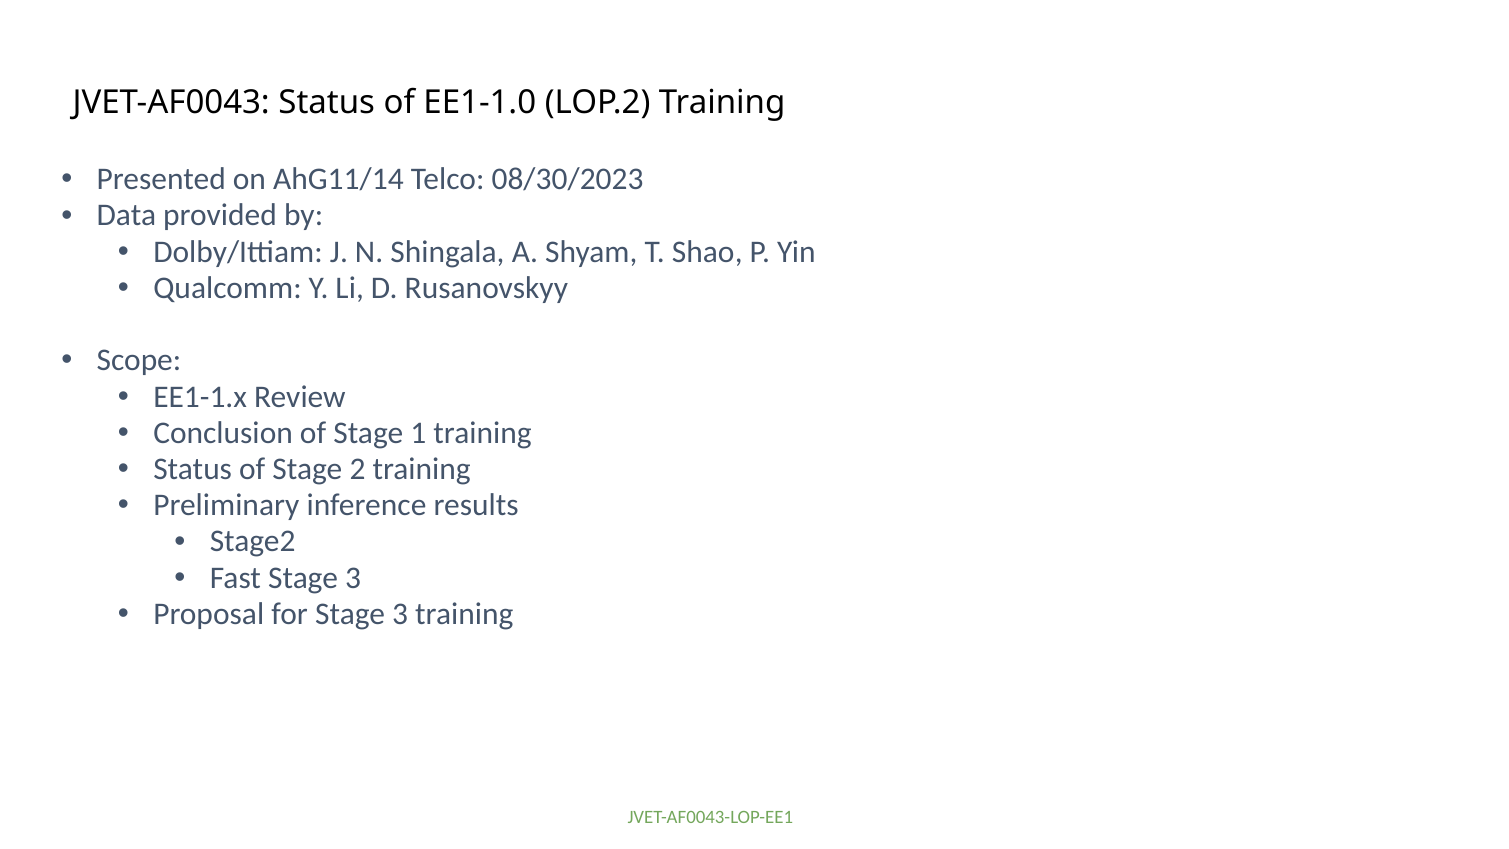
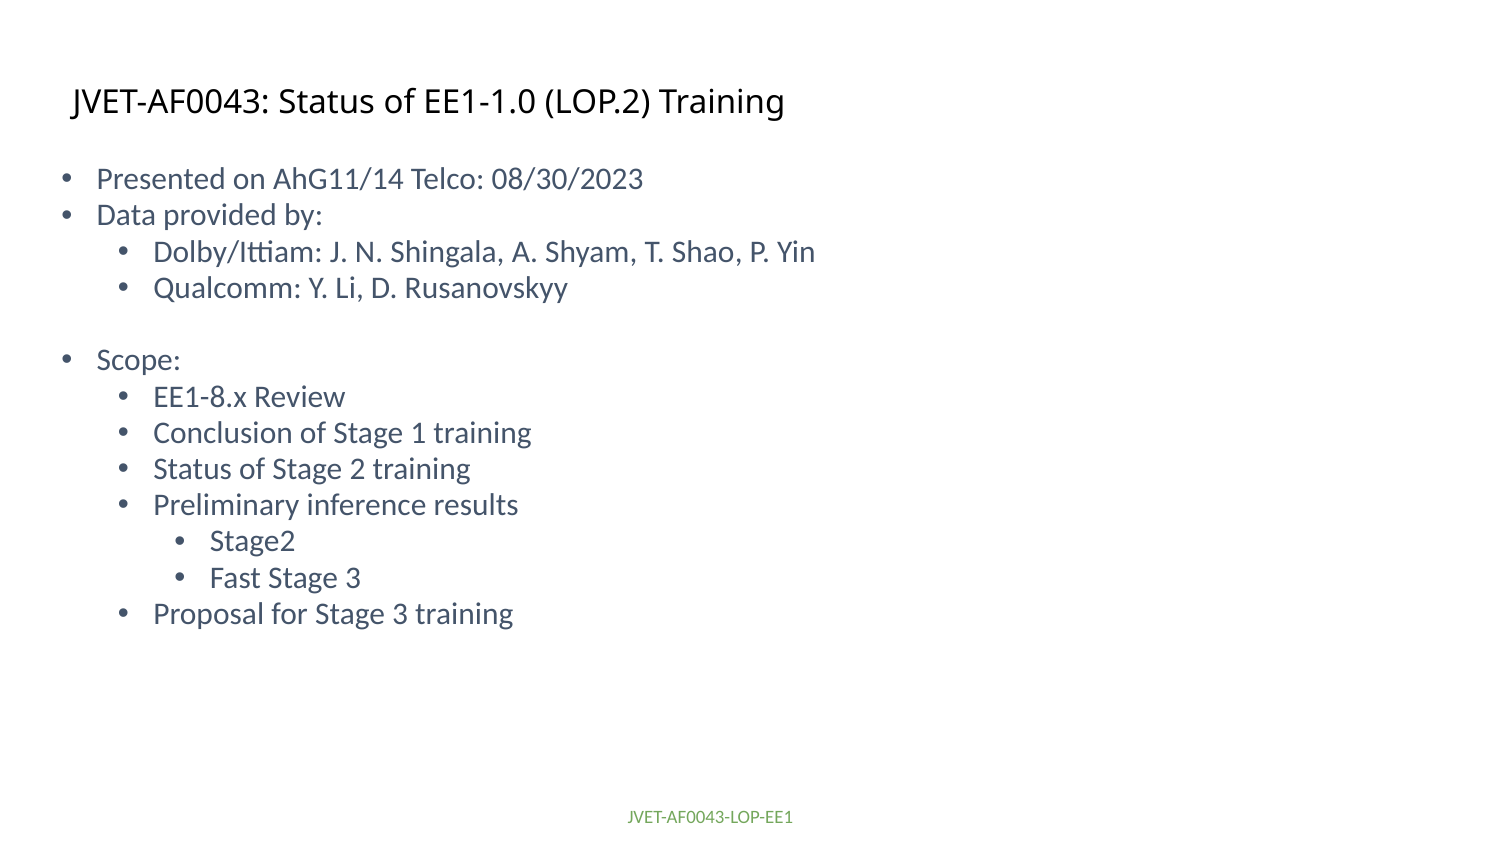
EE1-1.x: EE1-1.x -> EE1-8.x (200, 397)
